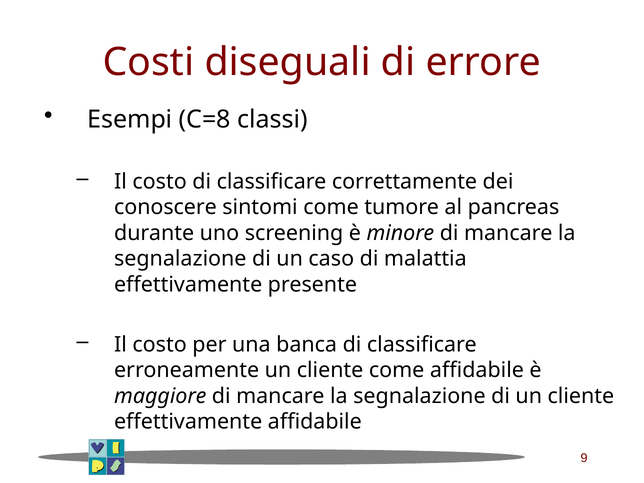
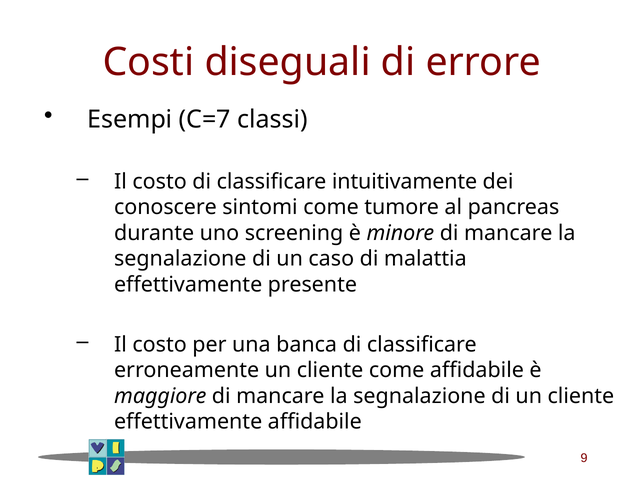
C=8: C=8 -> C=7 (205, 119)
correttamente: correttamente -> intuitivamente (405, 181)
